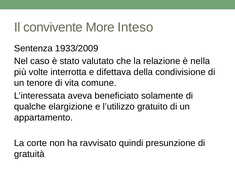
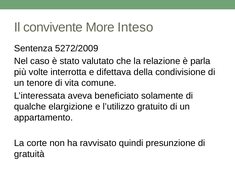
1933/2009: 1933/2009 -> 5272/2009 (77, 48)
nella: nella -> parla (200, 61)
